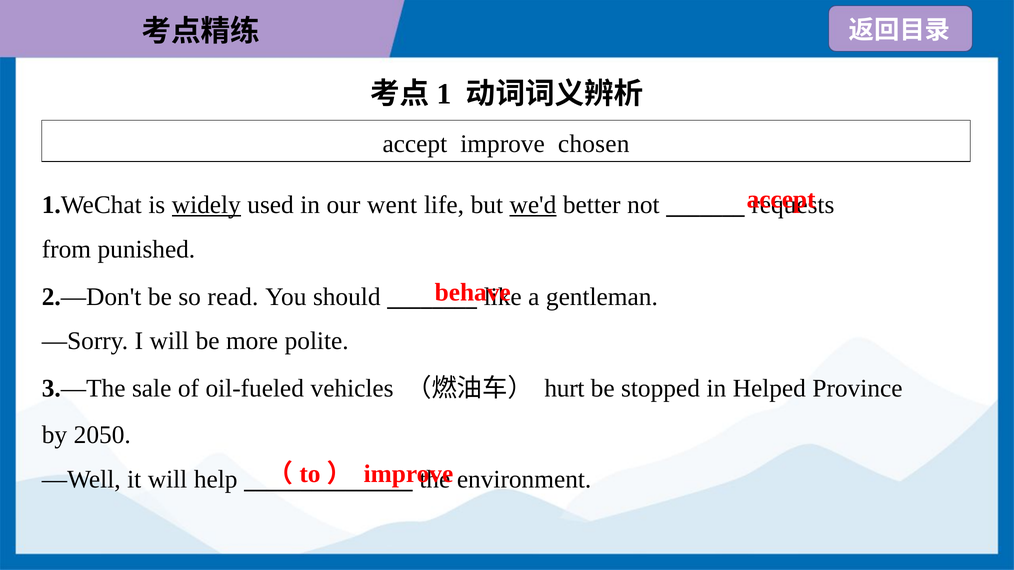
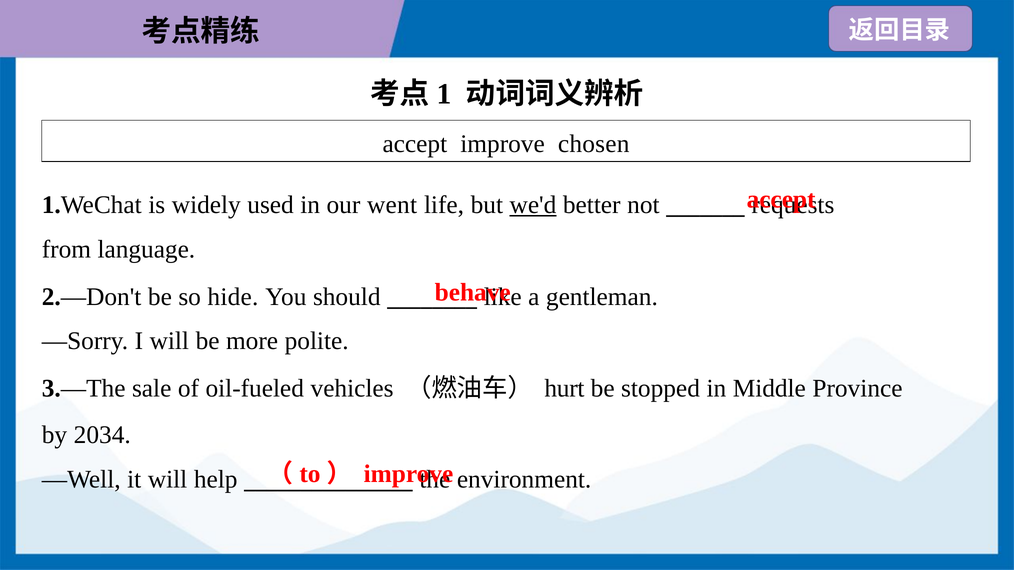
widely underline: present -> none (206, 205)
punished: punished -> language (146, 250)
read: read -> hide (233, 297)
Helped: Helped -> Middle (769, 389)
2050: 2050 -> 2034 (102, 435)
